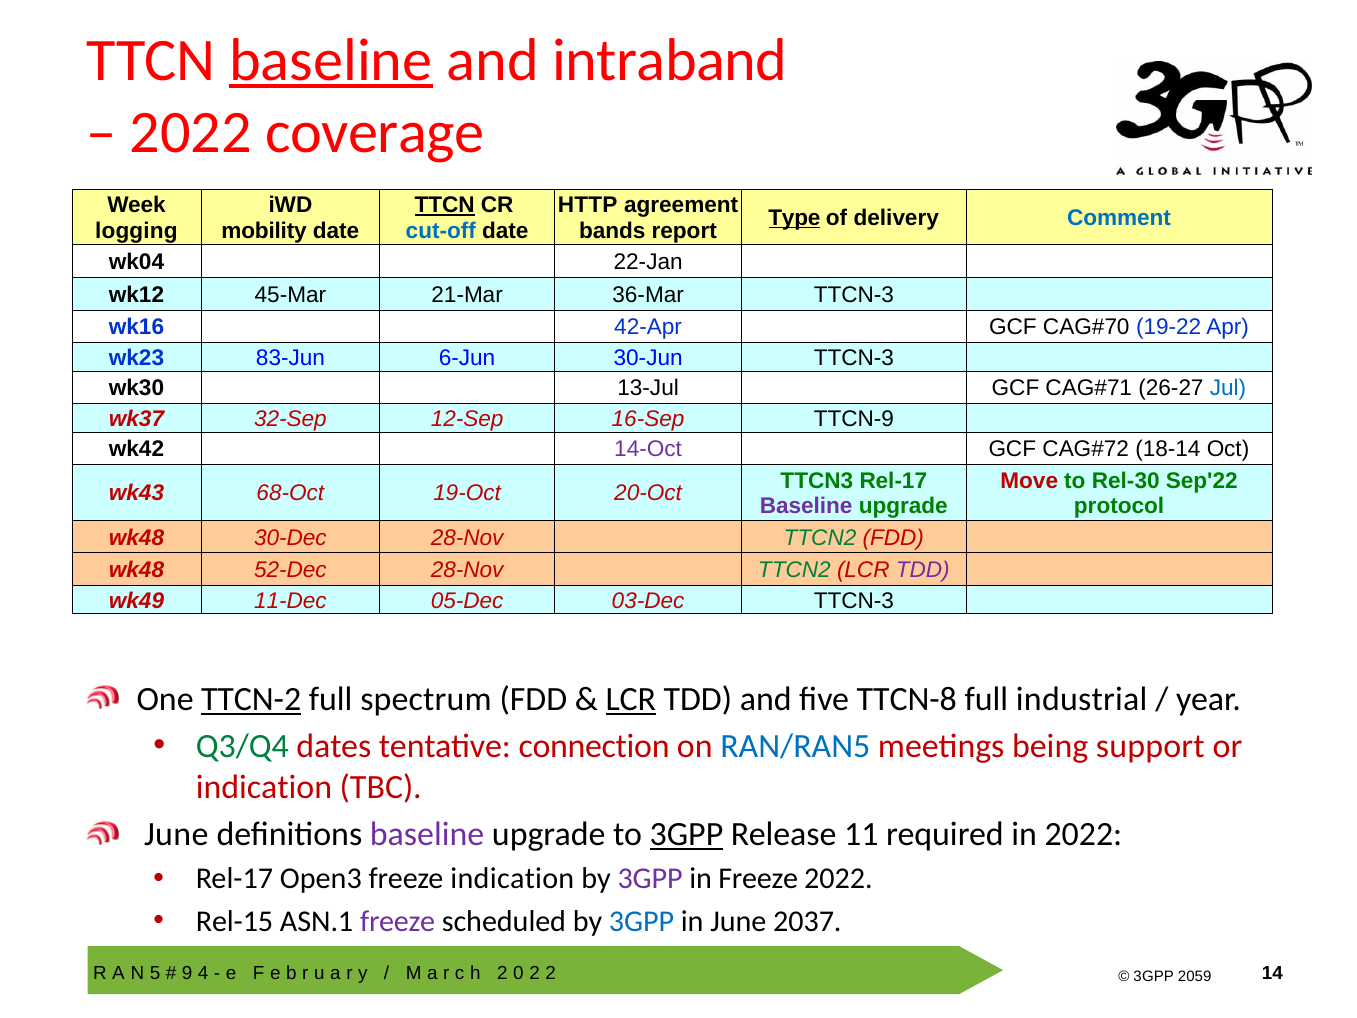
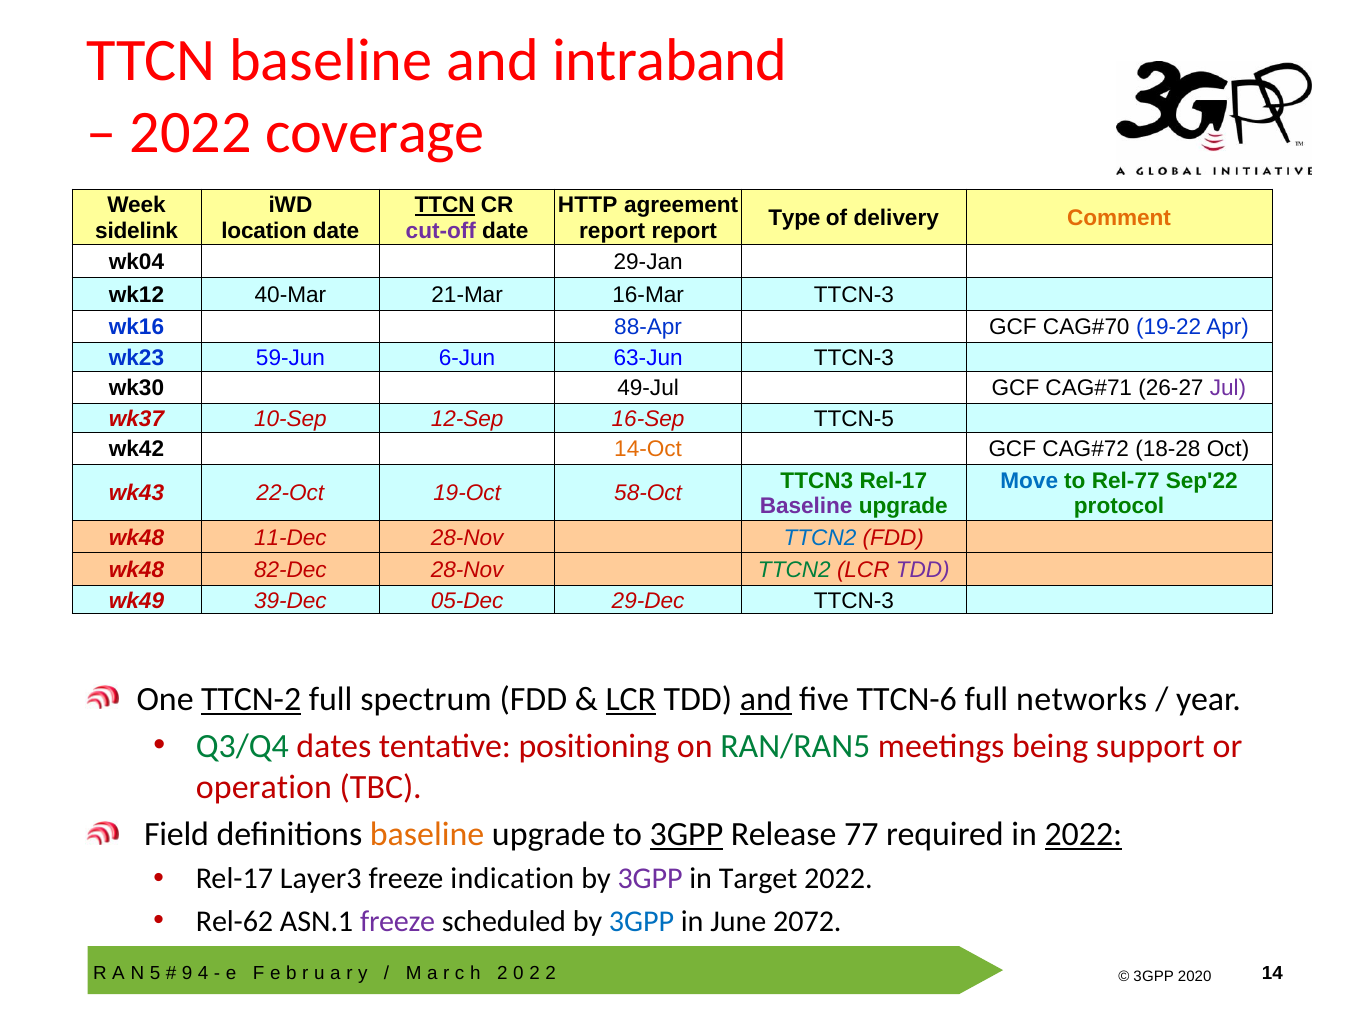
baseline underline: present -> none (331, 60)
Type underline: present -> none (794, 218)
Comment colour: blue -> orange (1119, 218)
logging: logging -> sidelink (137, 231)
mobility: mobility -> location (264, 231)
cut-off colour: blue -> purple (441, 231)
bands: bands -> report (612, 231)
22-Jan: 22-Jan -> 29-Jan (648, 262)
45-Mar: 45-Mar -> 40-Mar (290, 295)
36-Mar: 36-Mar -> 16-Mar (648, 295)
42-Apr: 42-Apr -> 88-Apr (648, 327)
83-Jun: 83-Jun -> 59-Jun (290, 358)
30-Jun: 30-Jun -> 63-Jun (648, 358)
13-Jul: 13-Jul -> 49-Jul (648, 388)
Jul colour: blue -> purple (1228, 388)
32-Sep: 32-Sep -> 10-Sep (290, 419)
TTCN-9: TTCN-9 -> TTCN-5 (854, 419)
14-Oct colour: purple -> orange (648, 449)
18-14: 18-14 -> 18-28 (1168, 449)
Move colour: red -> blue (1029, 481)
Rel-30: Rel-30 -> Rel-77 (1126, 481)
68-Oct: 68-Oct -> 22-Oct (290, 493)
20-Oct: 20-Oct -> 58-Oct (648, 493)
30-Dec: 30-Dec -> 11-Dec (290, 537)
TTCN2 colour: green -> blue (820, 537)
52-Dec: 52-Dec -> 82-Dec (290, 570)
11-Dec: 11-Dec -> 39-Dec (290, 601)
03-Dec: 03-Dec -> 29-Dec (648, 601)
and underline: none -> present (766, 699)
TTCN-8: TTCN-8 -> TTCN-6 (907, 699)
industrial: industrial -> networks (1082, 699)
connection: connection -> positioning (594, 746)
RAN/RAN5 colour: blue -> green (795, 746)
indication: indication -> operation (264, 787)
June: June -> Field (177, 835)
baseline colour: purple -> orange (427, 835)
11: 11 -> 77 (861, 835)
2022 underline: none -> present (1083, 835)
Open3: Open3 -> Layer3 (321, 879)
in Freeze: Freeze -> Target (758, 879)
Rel-15: Rel-15 -> Rel-62 (235, 921)
2037: 2037 -> 2072 (807, 921)
2059: 2059 -> 2020 (1195, 976)
